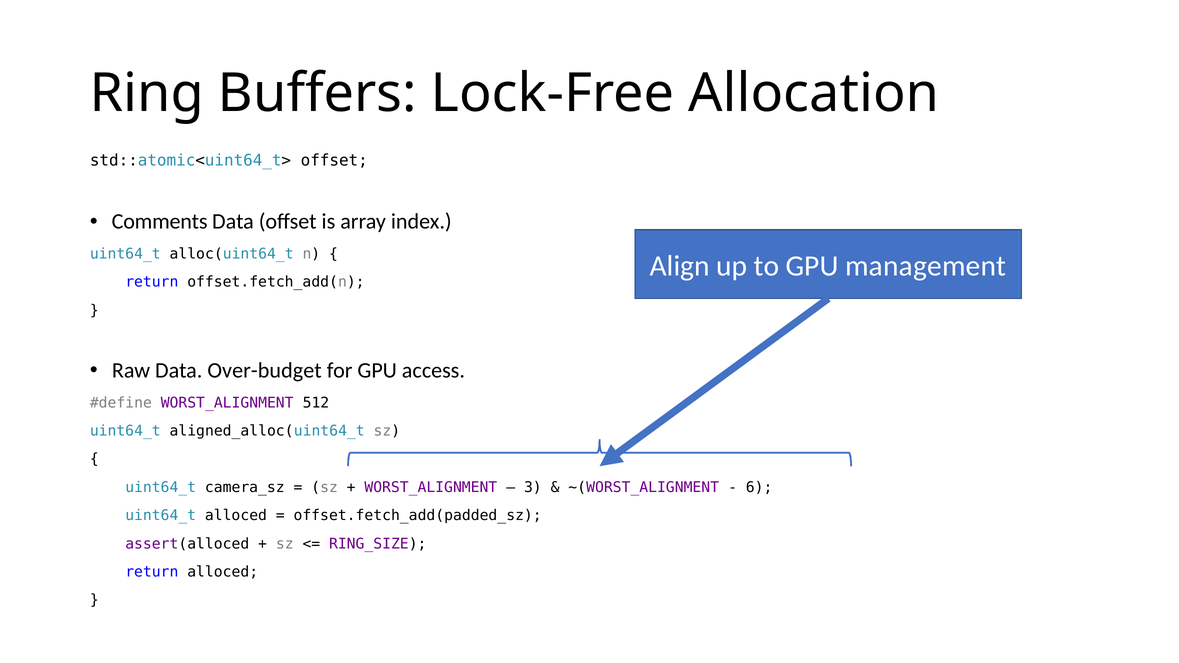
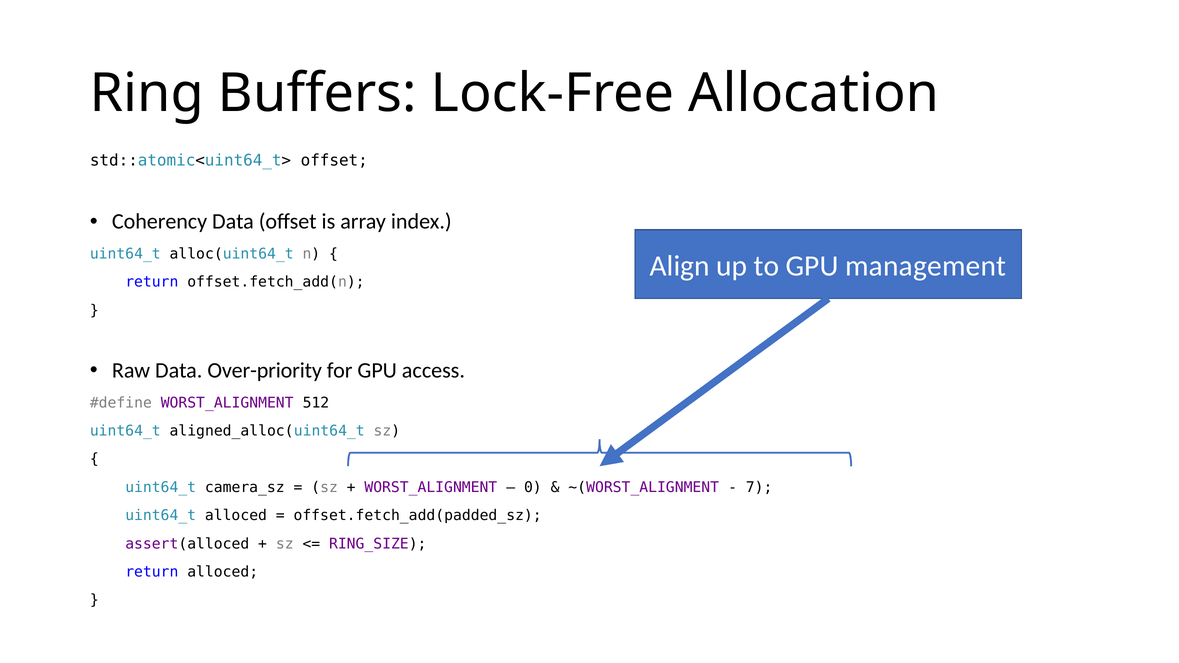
Comments: Comments -> Coherency (160, 222)
Over-budget: Over-budget -> Over-priority (265, 371)
3: 3 -> 0 (533, 487)
6: 6 -> 7 (759, 487)
